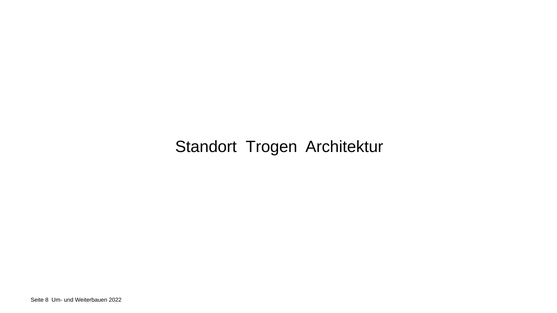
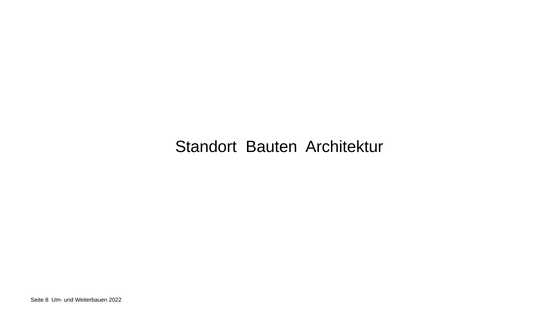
Trogen: Trogen -> Bauten (272, 147)
